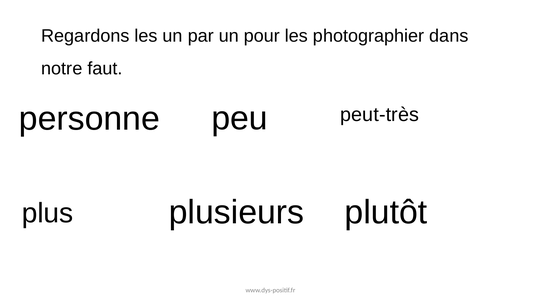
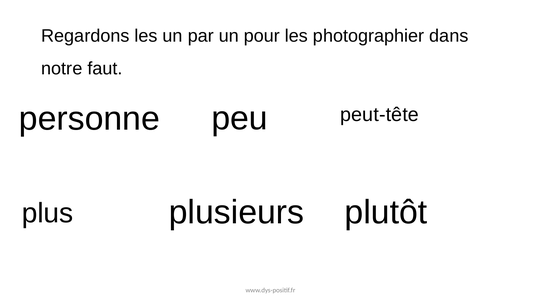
peut-très: peut-très -> peut-tête (380, 115)
